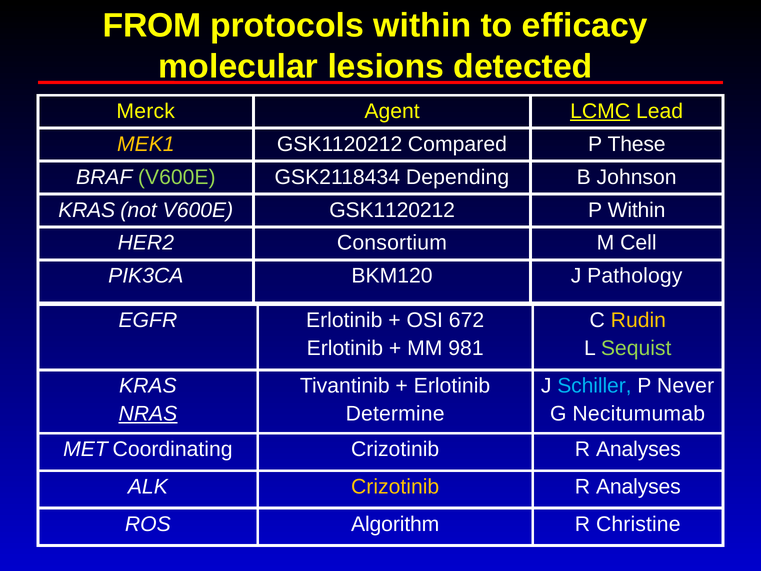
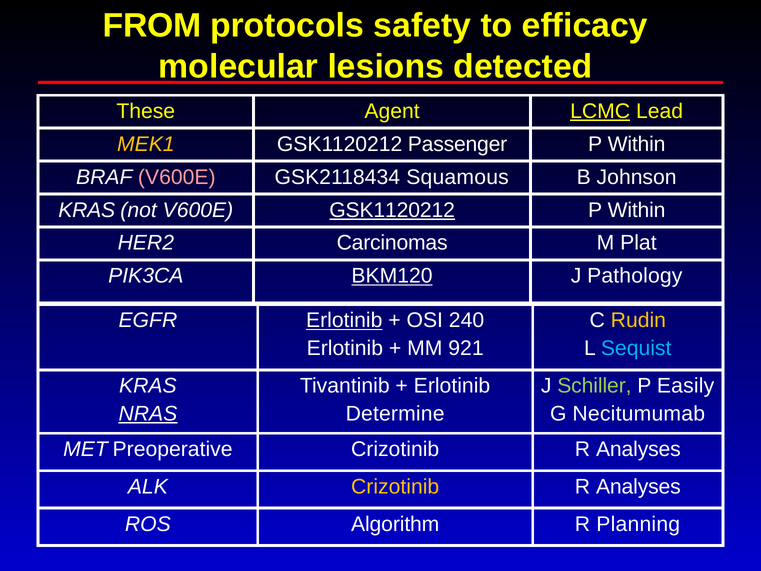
protocols within: within -> safety (422, 26)
Merck: Merck -> These (146, 111)
Compared: Compared -> Passenger (458, 144)
These: These -> Within (637, 144)
V600E colour: light green -> pink (177, 177)
Depending: Depending -> Squamous (458, 177)
GSK1120212 underline: none -> present (392, 210)
Consortium: Consortium -> Carcinomas (392, 243)
Cell: Cell -> Plat (638, 243)
BKM120 underline: none -> present (392, 276)
Erlotinib underline: none -> present (344, 320)
672: 672 -> 240 (467, 320)
981: 981 -> 921 (466, 348)
Sequist colour: light green -> light blue (636, 348)
Schiller colour: light blue -> light green (594, 386)
Never: Never -> Easily (686, 386)
Coordinating: Coordinating -> Preoperative (173, 449)
Christine: Christine -> Planning (638, 524)
